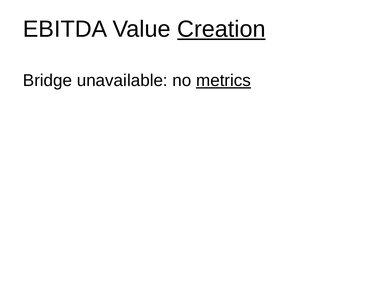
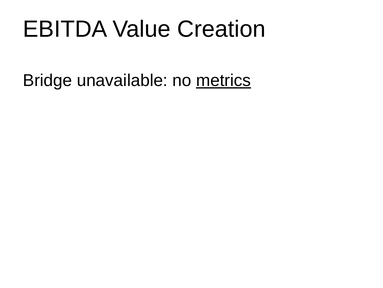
Creation underline: present -> none (221, 29)
